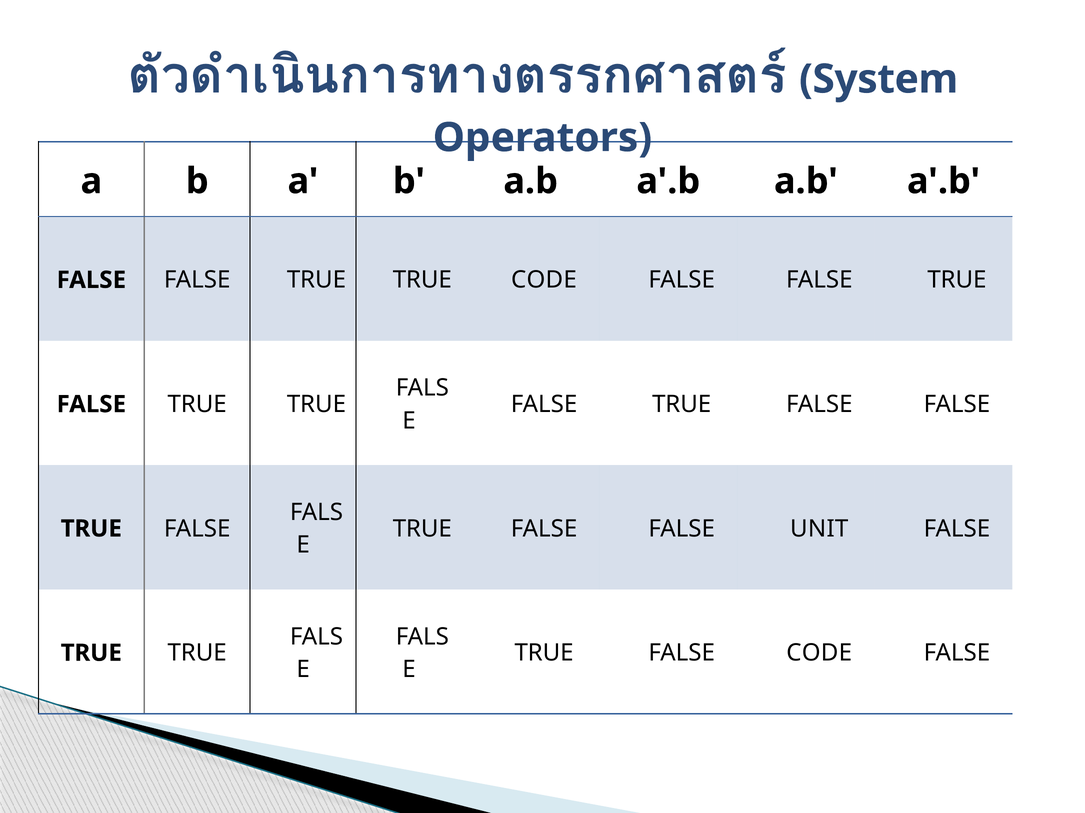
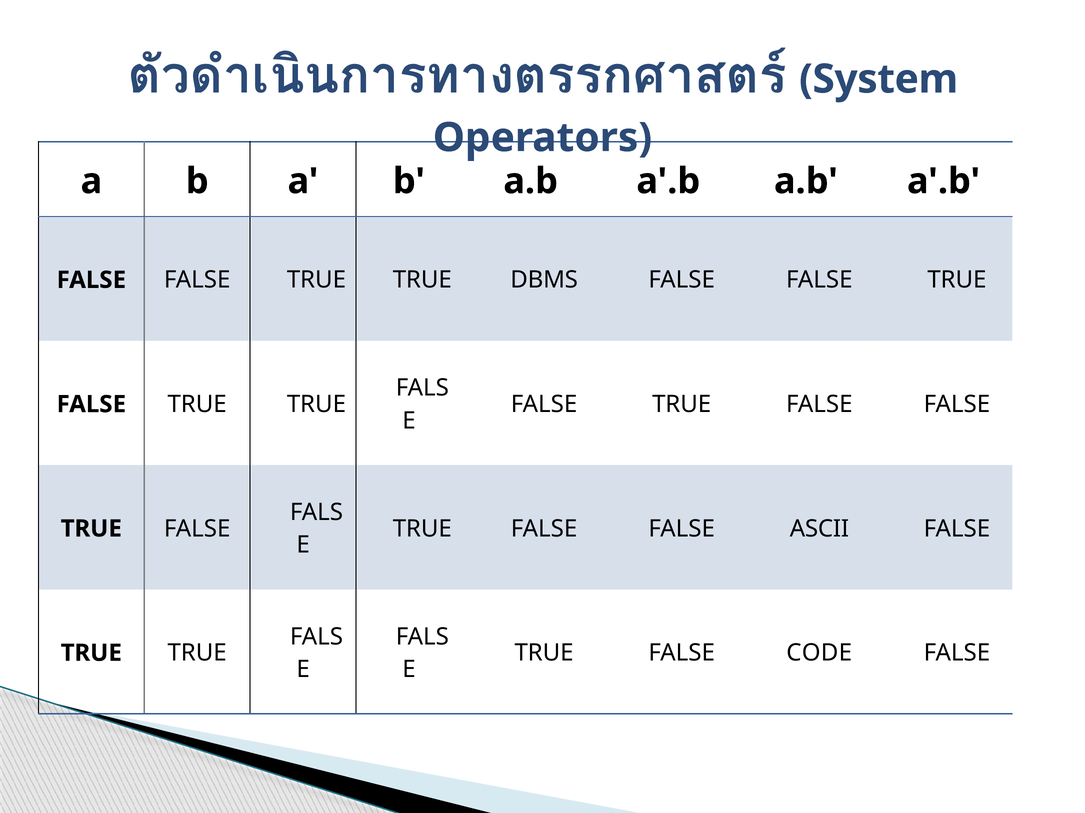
TRUE CODE: CODE -> DBMS (544, 280)
UNIT: UNIT -> ASCII (819, 529)
